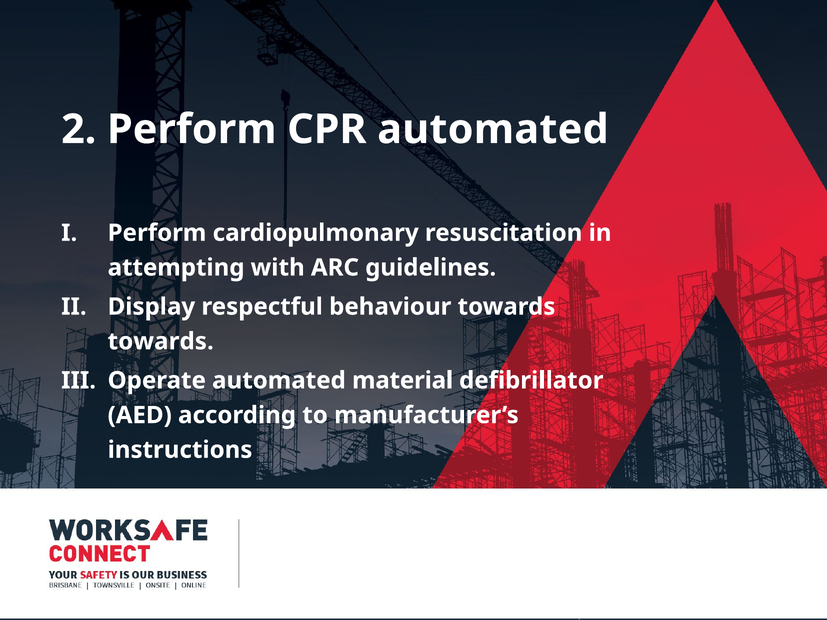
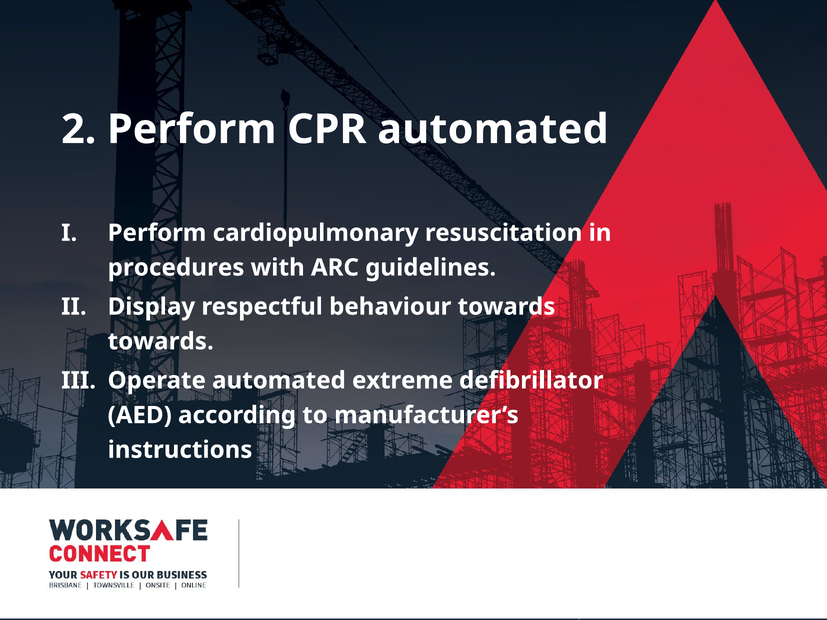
attempting: attempting -> procedures (176, 268)
material: material -> extreme (403, 381)
